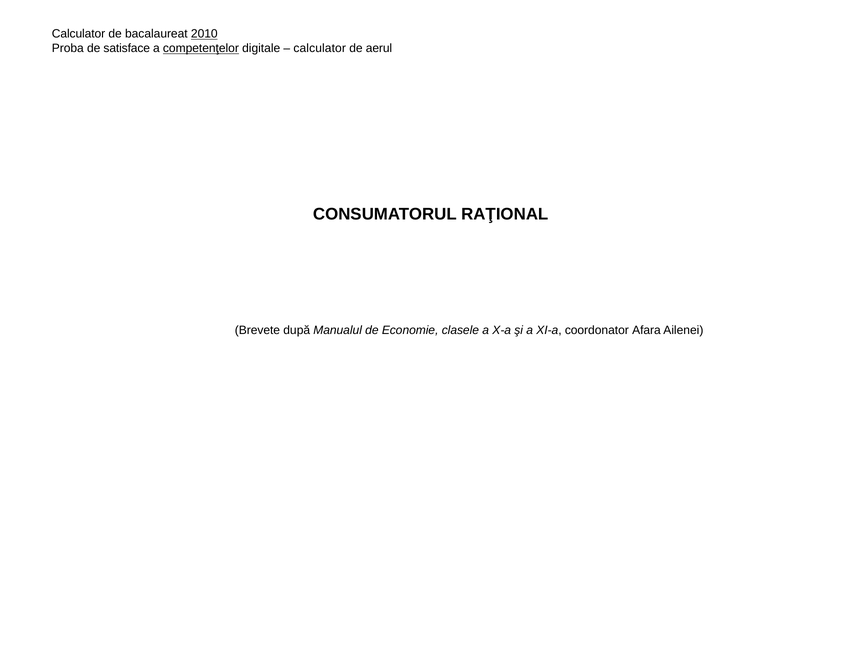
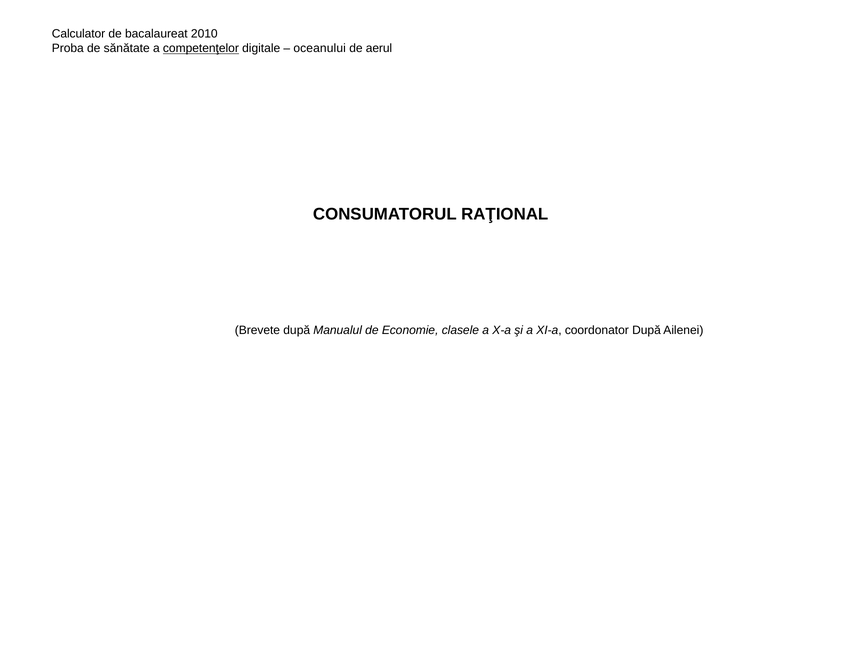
2010 underline: present -> none (204, 34)
satisface: satisface -> sănătate (127, 48)
calculator: calculator -> oceanului (320, 48)
coordonator Afara: Afara -> După (646, 330)
